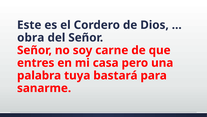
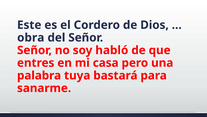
carne: carne -> habló (112, 50)
